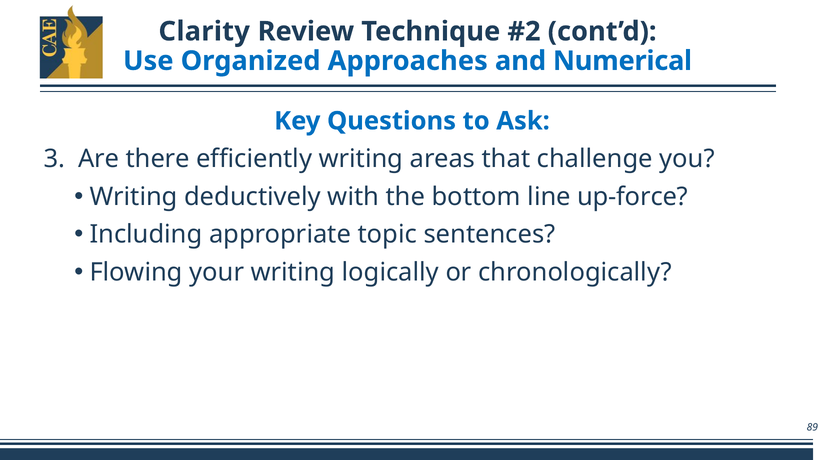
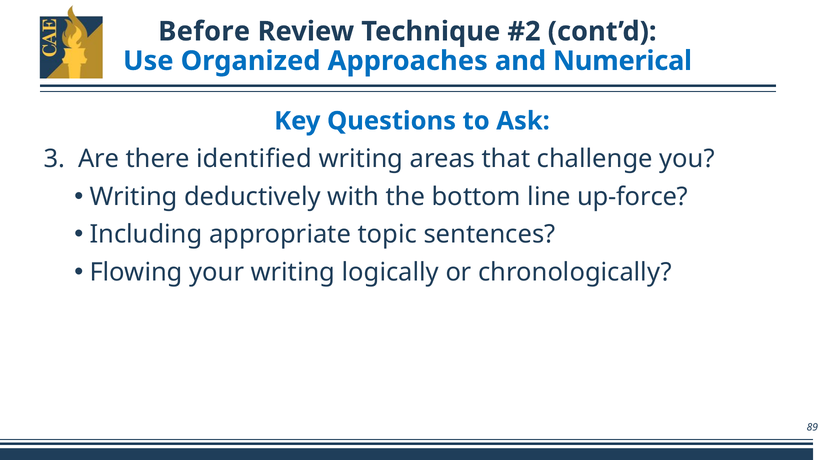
Clarity: Clarity -> Before (204, 31)
efficiently: efficiently -> identified (254, 159)
